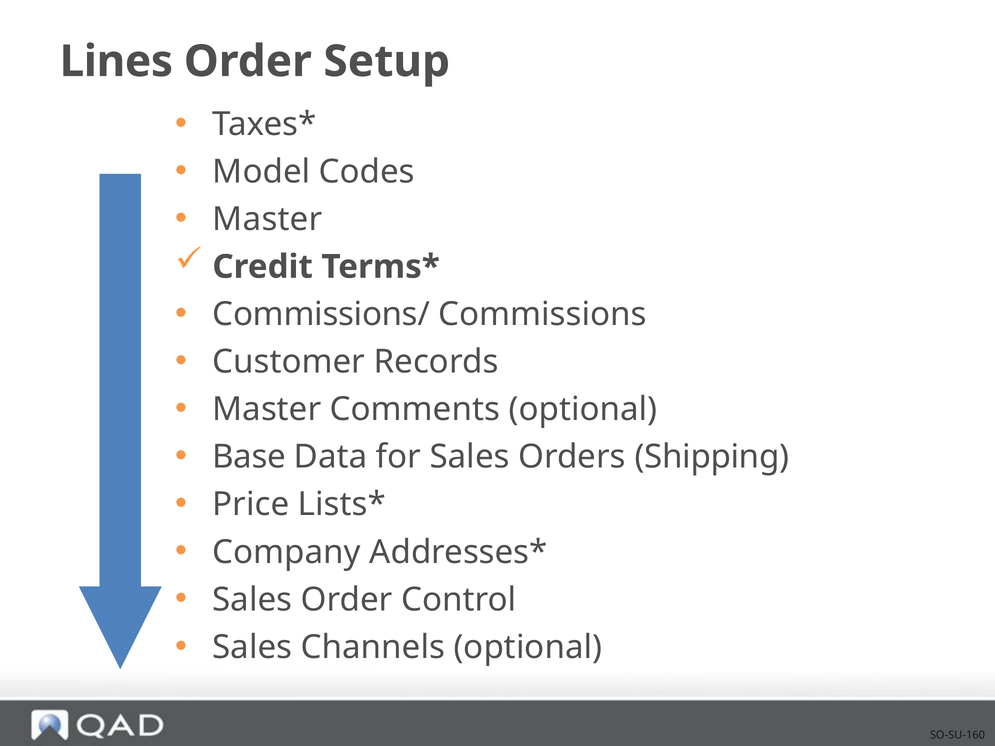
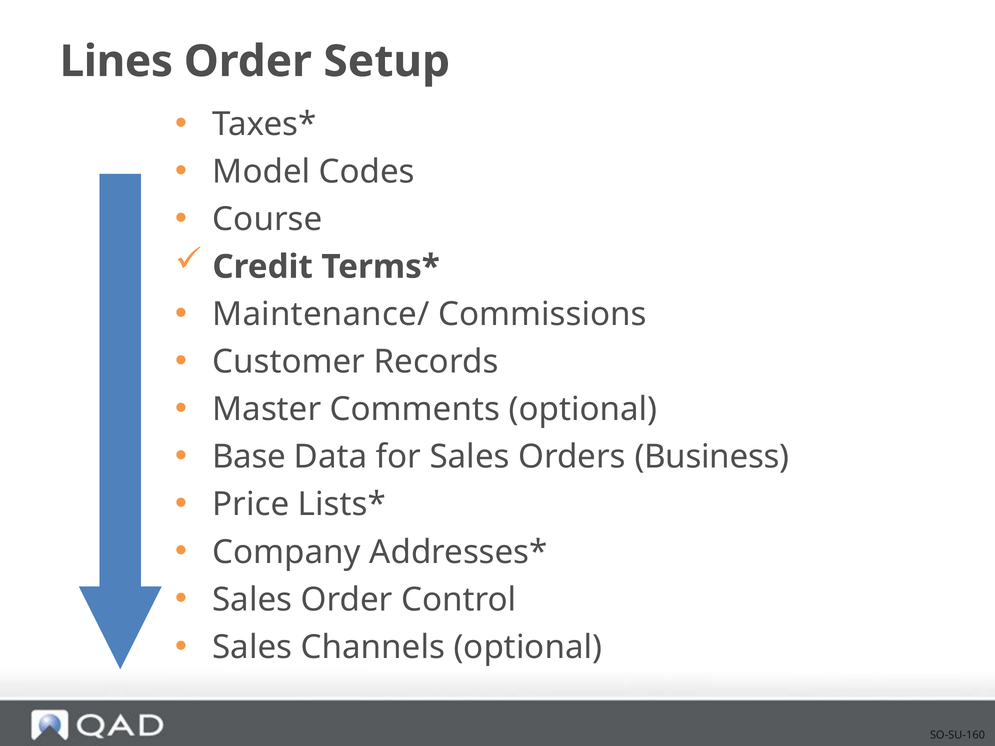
Master: Master -> Course (267, 219)
Commissions/: Commissions/ -> Maintenance/ (321, 314)
Shipping: Shipping -> Business (712, 457)
